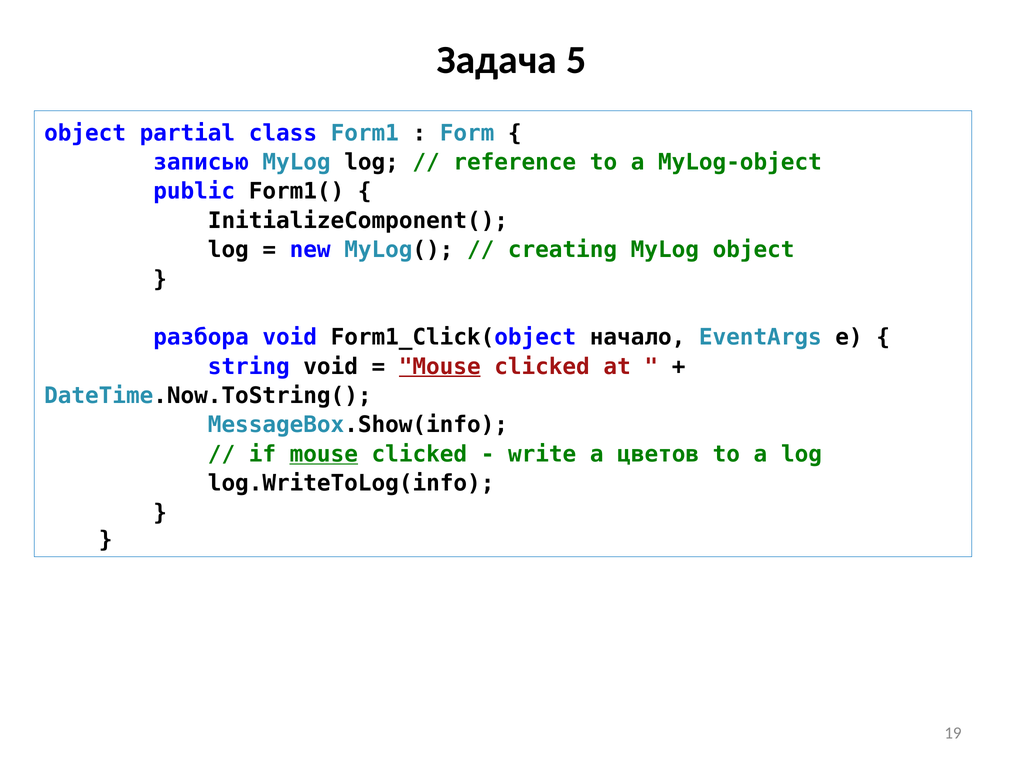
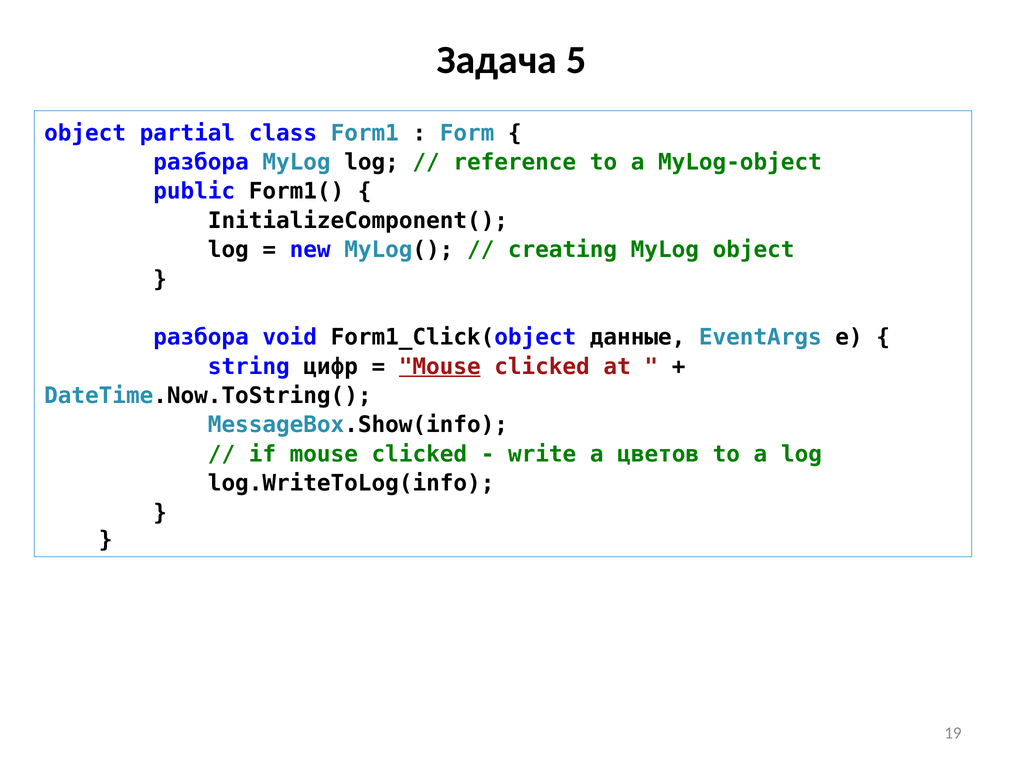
записью: записью -> разбора (201, 162)
начало: начало -> данные (638, 337)
string void: void -> цифр (331, 366)
mouse underline: present -> none (324, 454)
